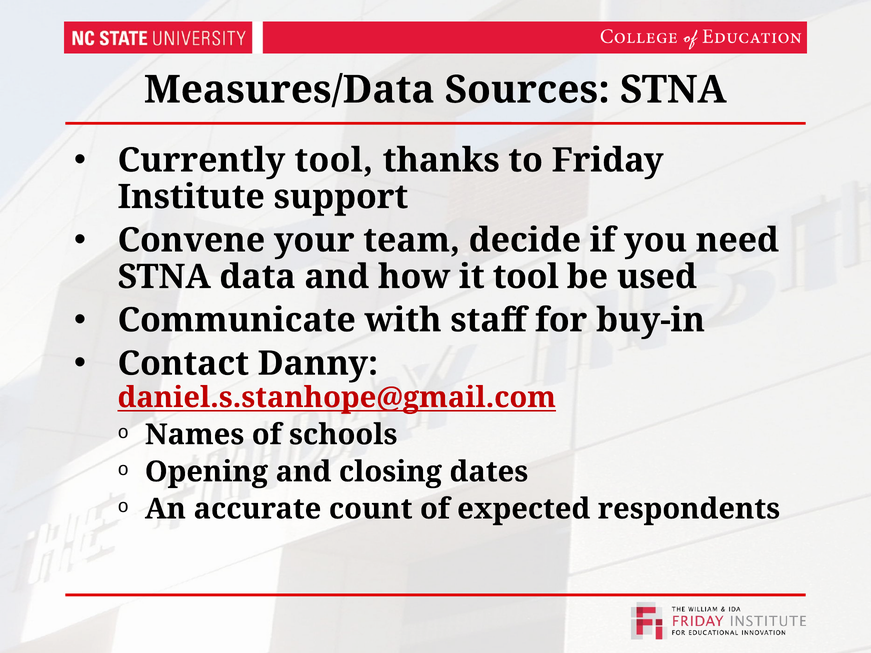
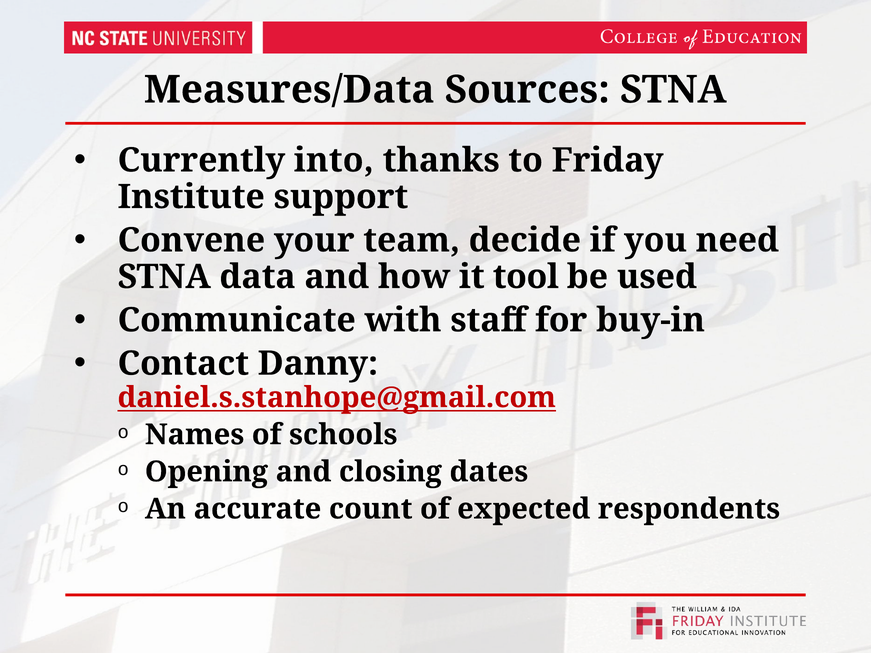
Currently tool: tool -> into (334, 160)
